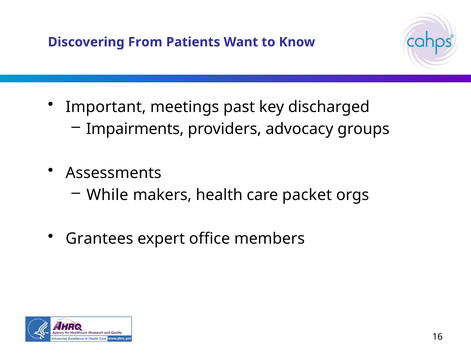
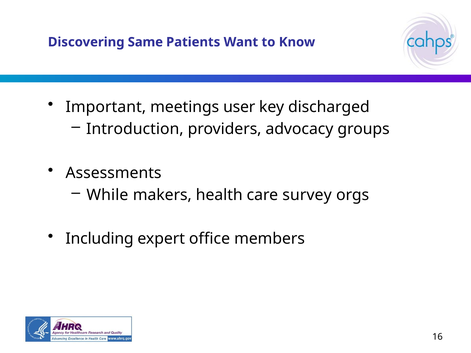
From: From -> Same (145, 42)
past: past -> user (239, 107)
Impairments: Impairments -> Introduction (135, 129)
packet: packet -> survey (307, 195)
Grantees: Grantees -> Including (100, 239)
